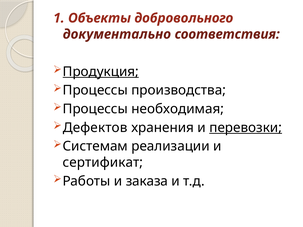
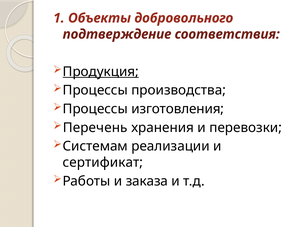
документально: документально -> подтверждение (117, 34)
необходимая: необходимая -> изготовления (178, 109)
Дефектов: Дефектов -> Перечень (95, 128)
перевозки underline: present -> none (246, 128)
